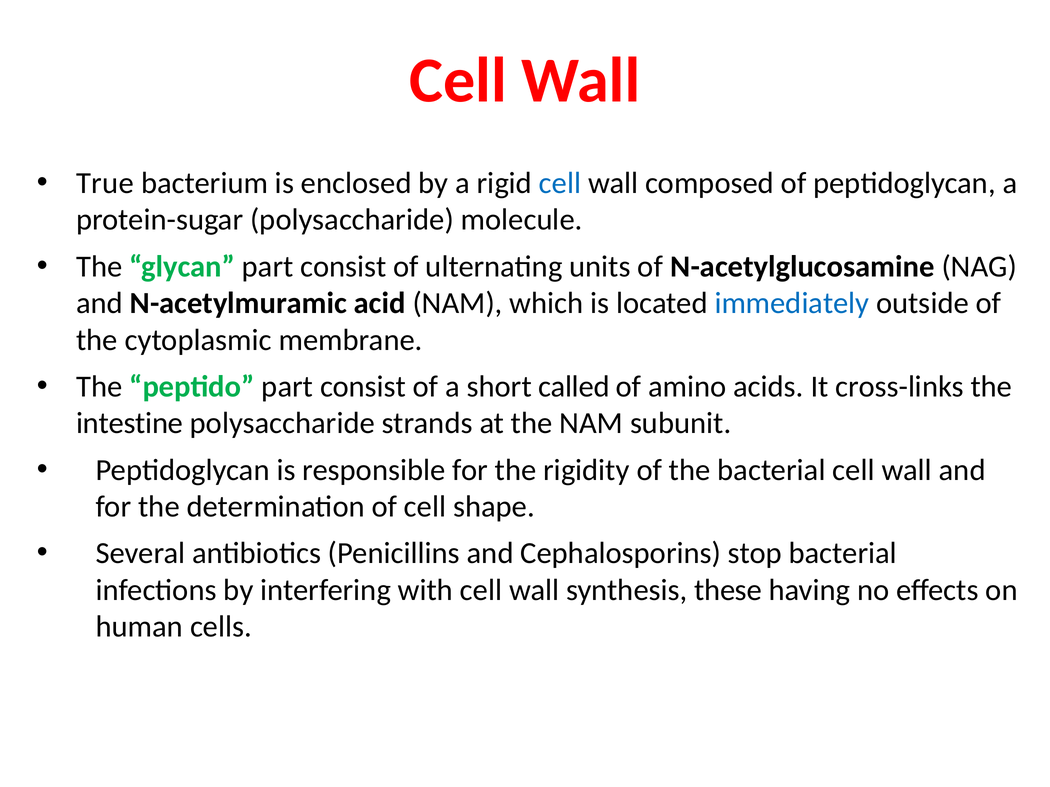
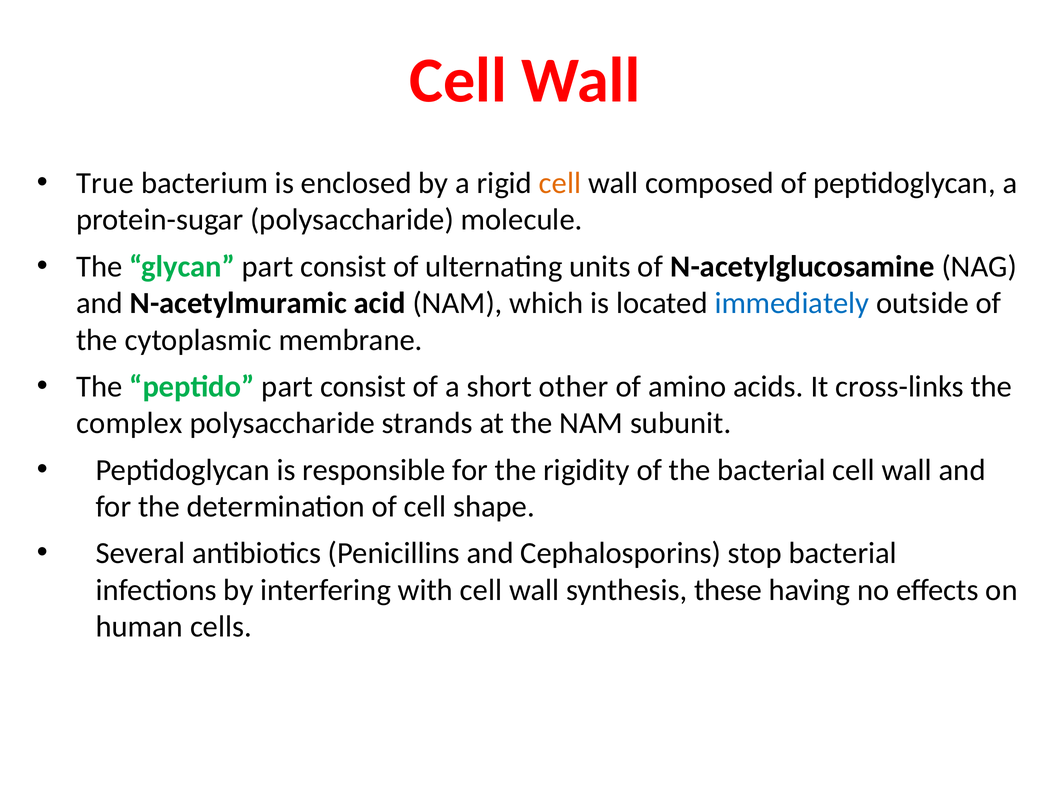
cell colour: blue -> orange (560, 183)
called: called -> other (574, 387)
intestine: intestine -> complex (129, 424)
